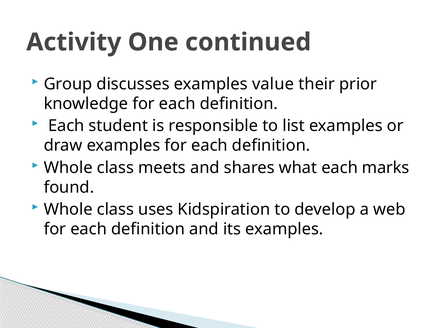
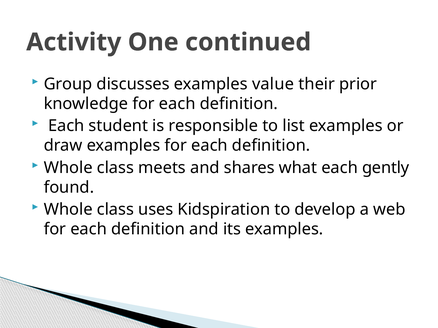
marks: marks -> gently (386, 168)
